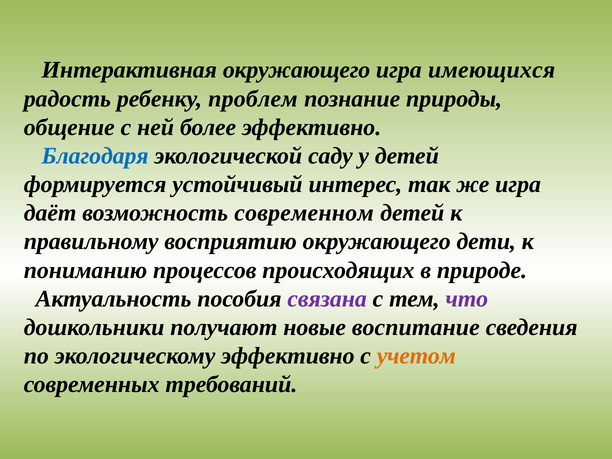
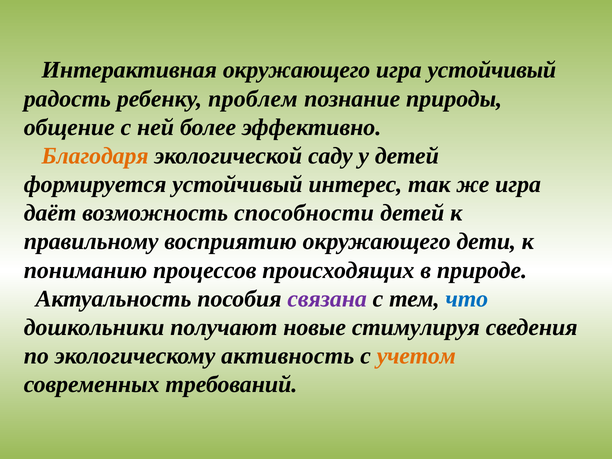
игра имеющихся: имеющихся -> устойчивый (492, 70)
Благодаря colour: blue -> orange (95, 156)
современном: современном -> способности (304, 213)
что colour: purple -> blue (467, 299)
воспитание: воспитание -> стимулируя (416, 327)
экологическому эффективно: эффективно -> активность (288, 356)
